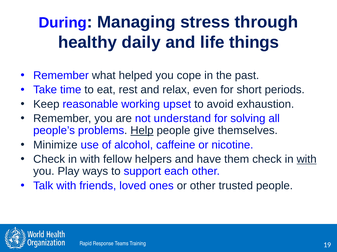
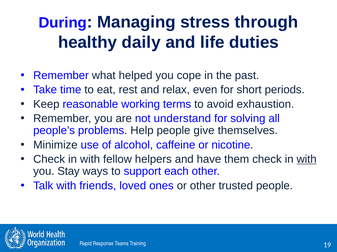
things: things -> duties (254, 42)
upset: upset -> terms (177, 104)
Help underline: present -> none (142, 131)
Play: Play -> Stay (69, 172)
